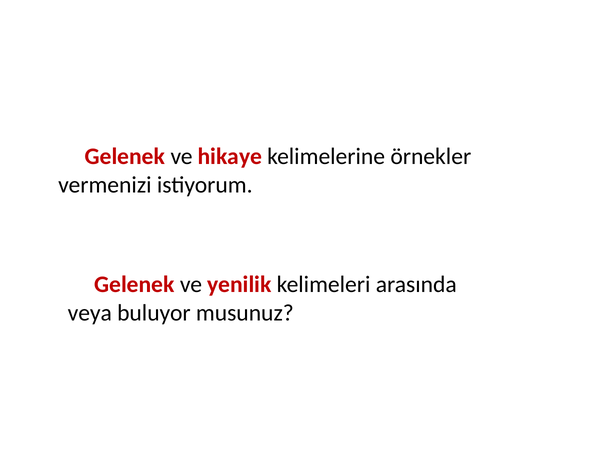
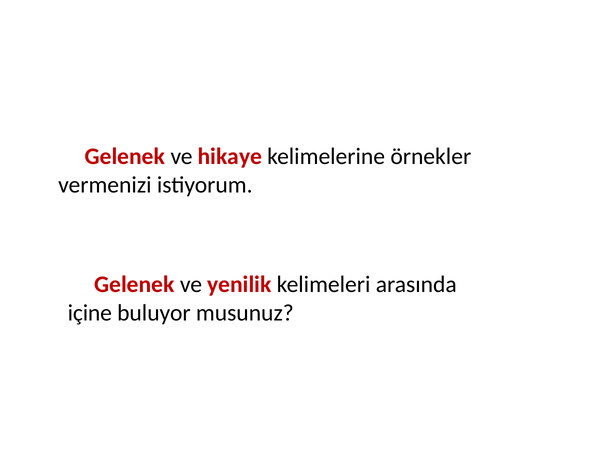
veya: veya -> içine (90, 313)
